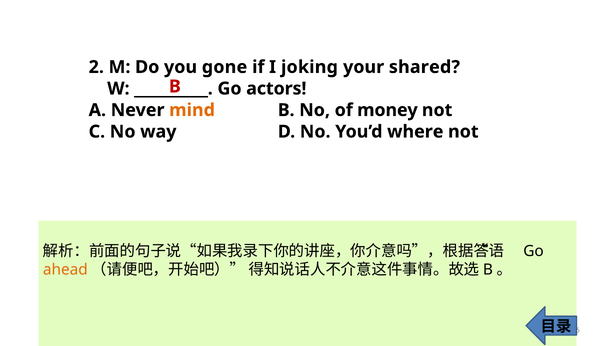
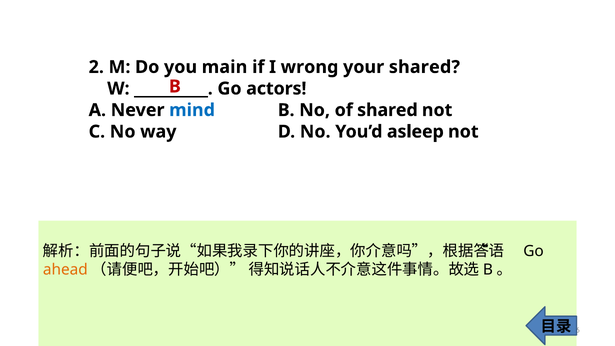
gone: gone -> main (225, 67)
joking: joking -> wrong (310, 67)
mind colour: orange -> blue (192, 110)
of money: money -> shared (387, 110)
where: where -> asleep (415, 132)
